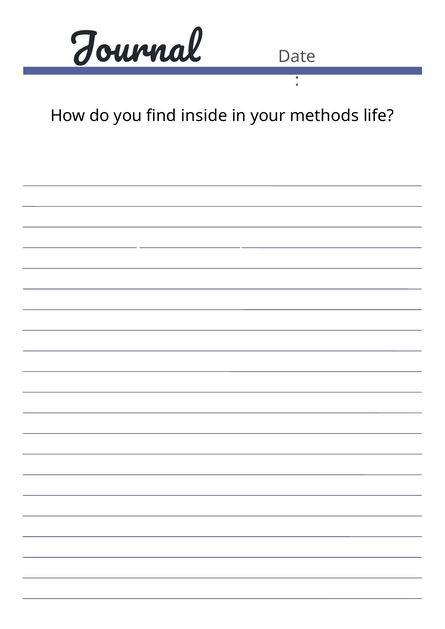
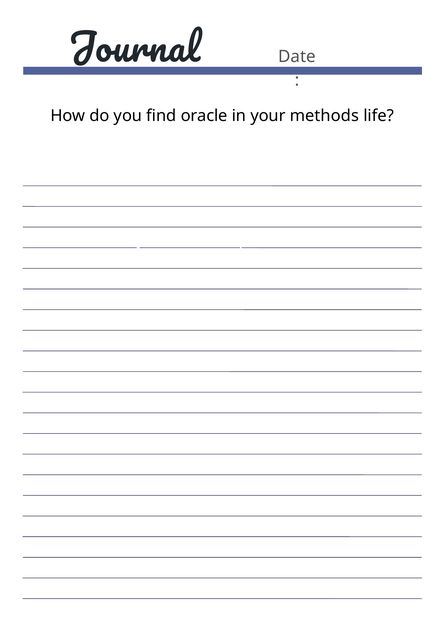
inside: inside -> oracle (204, 116)
